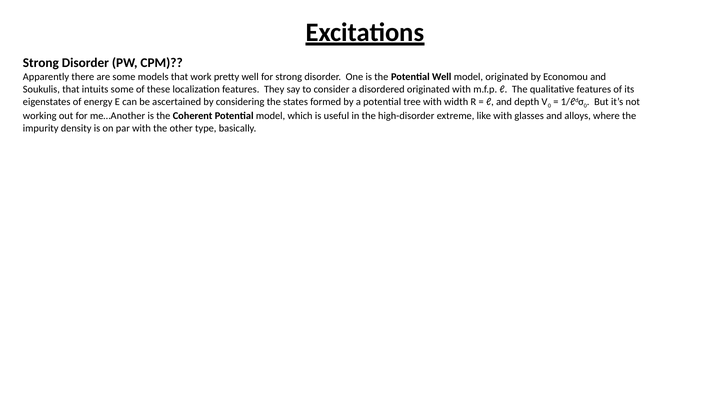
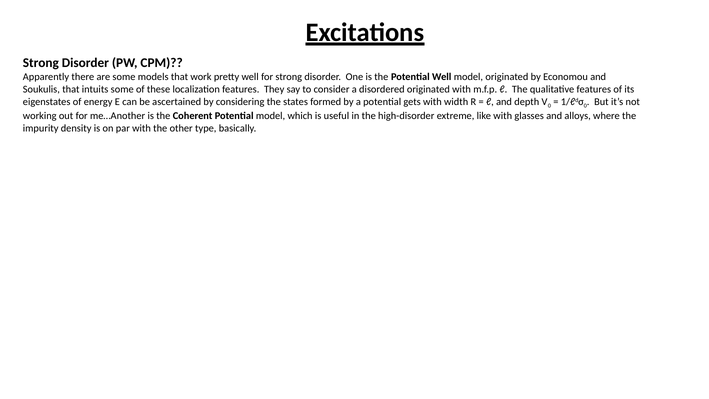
tree: tree -> gets (412, 102)
